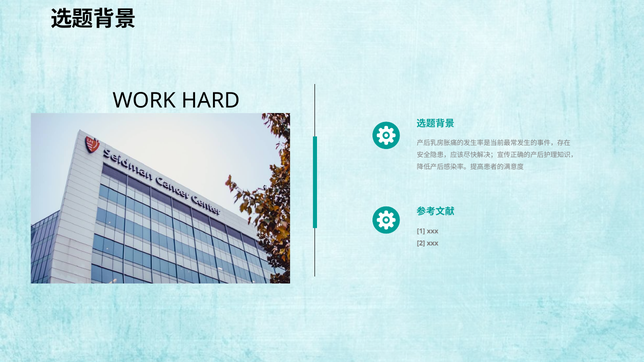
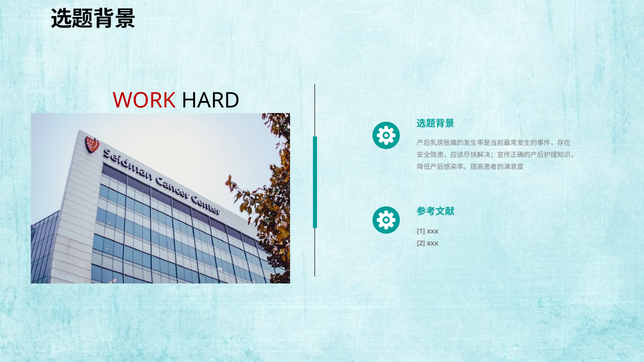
WORK colour: black -> red (144, 101)
